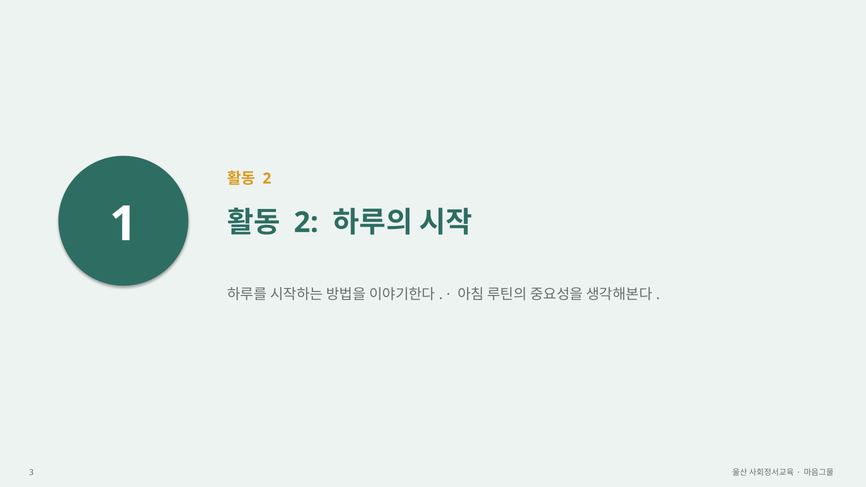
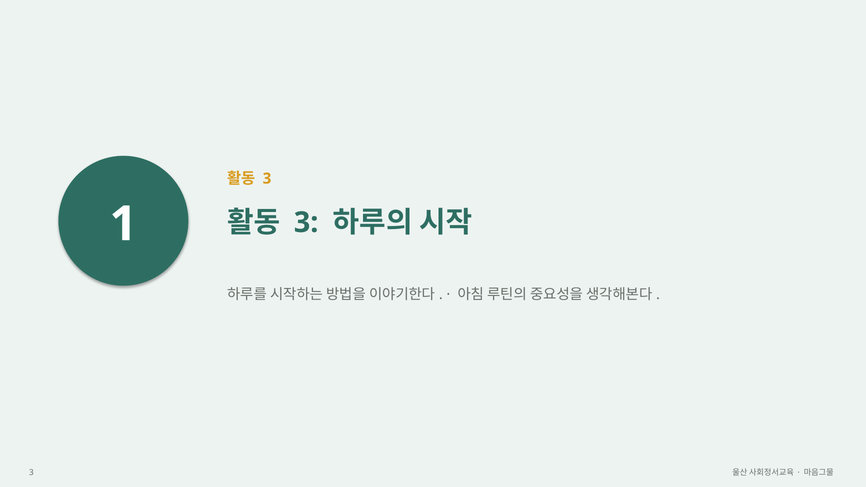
2: 2 -> 3 (267, 179)
2: 2 -> 3 (306, 223)
